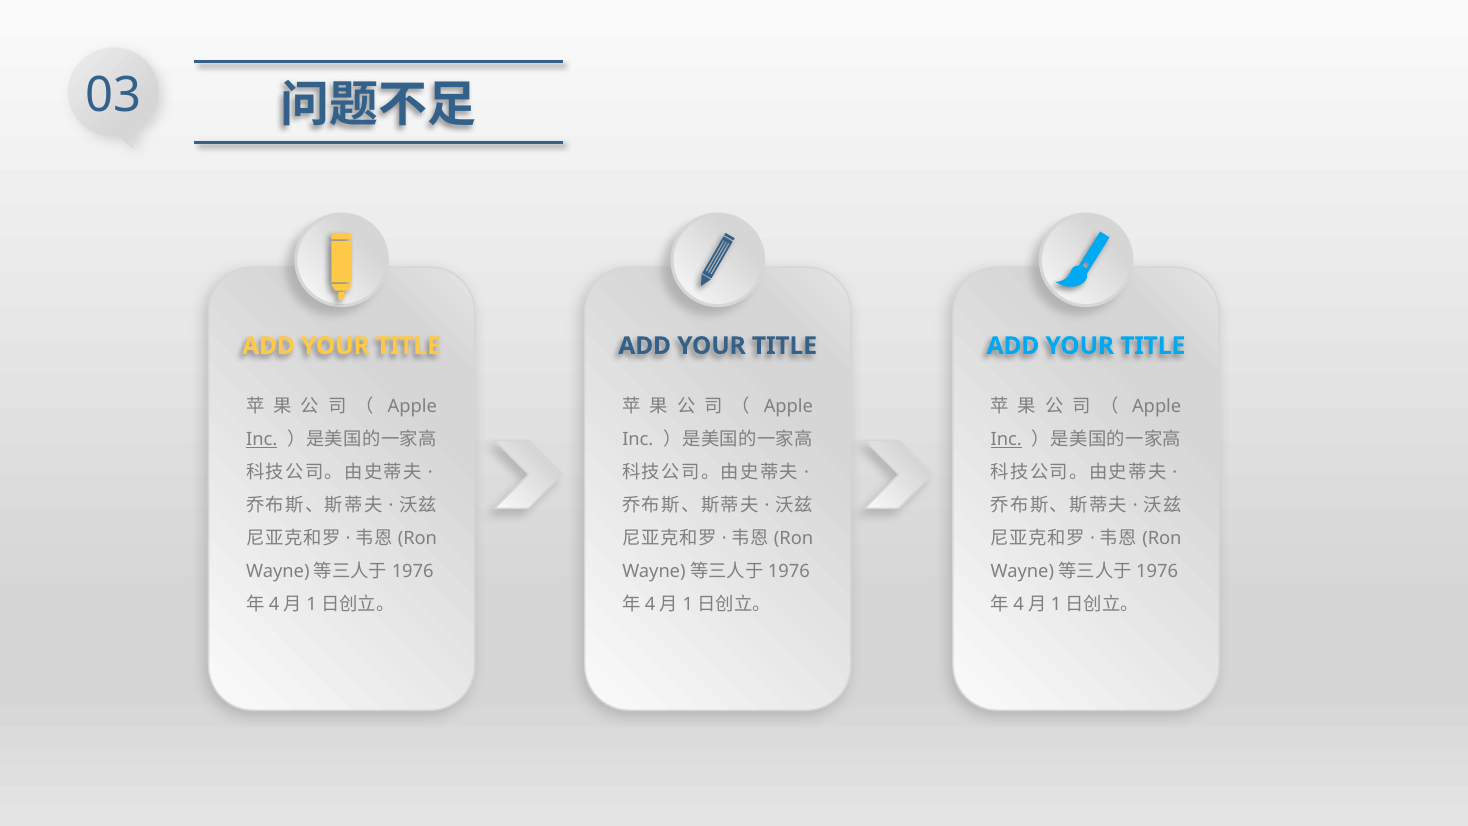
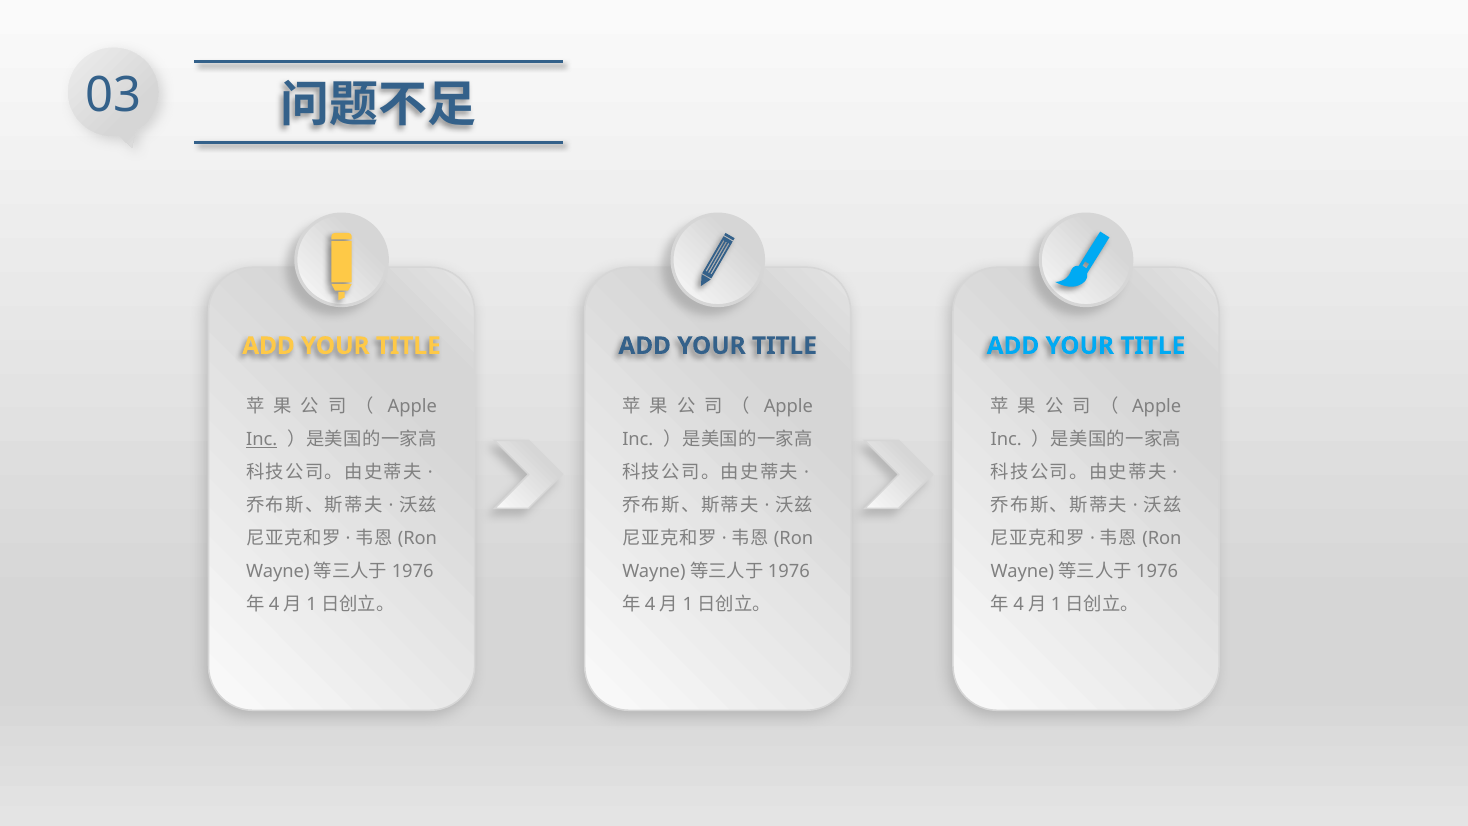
Inc underline: present -> none (1006, 439)
